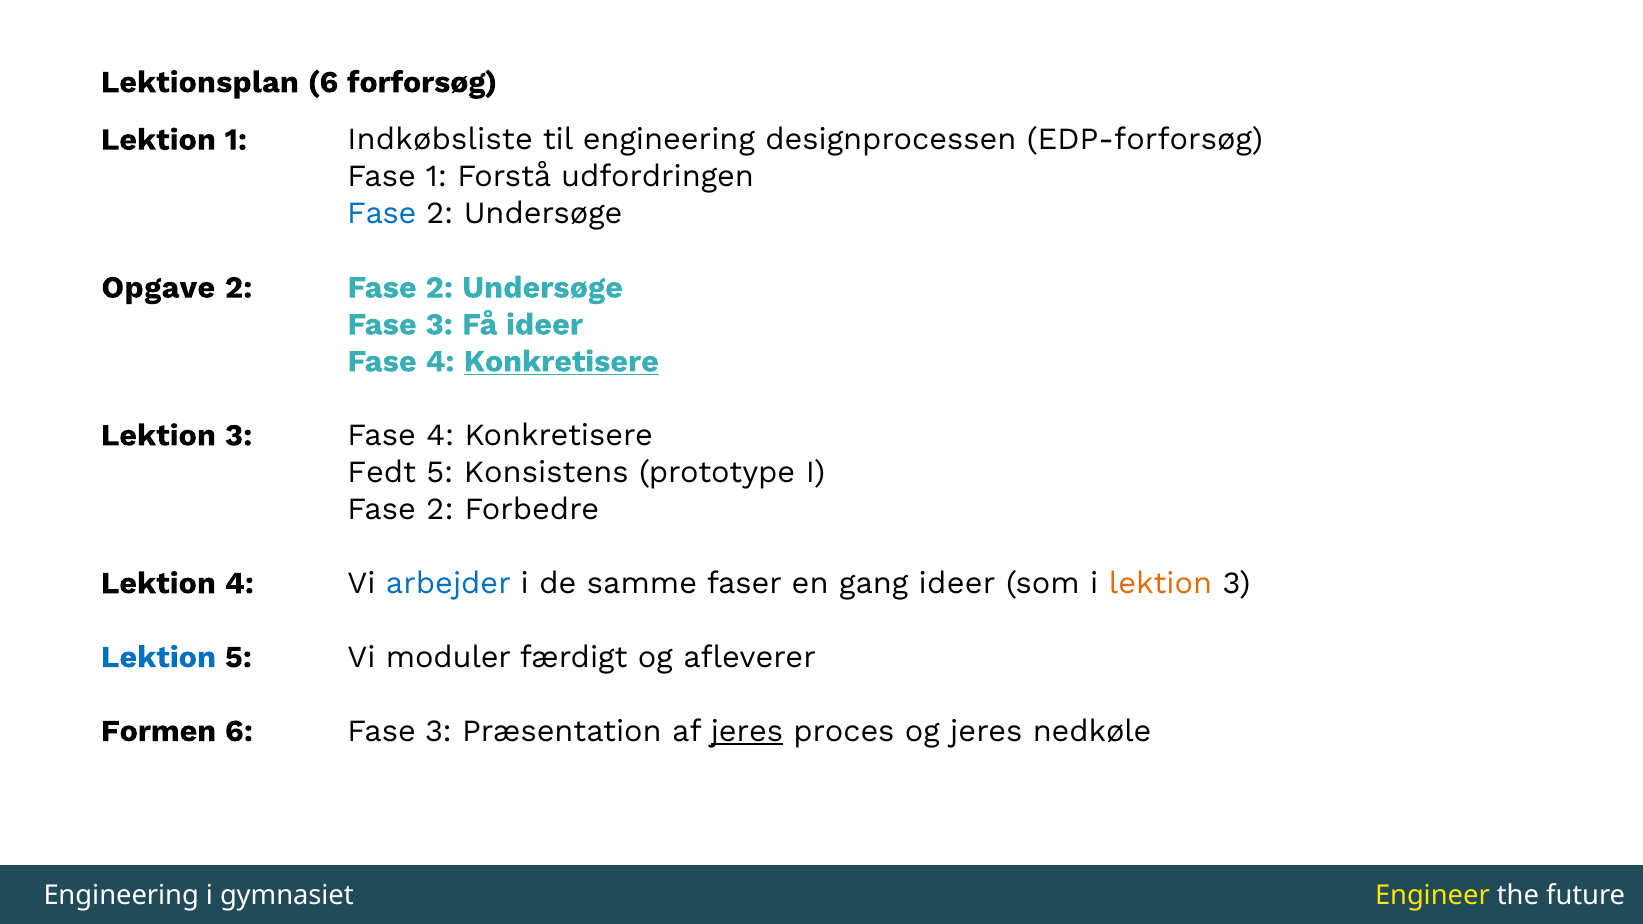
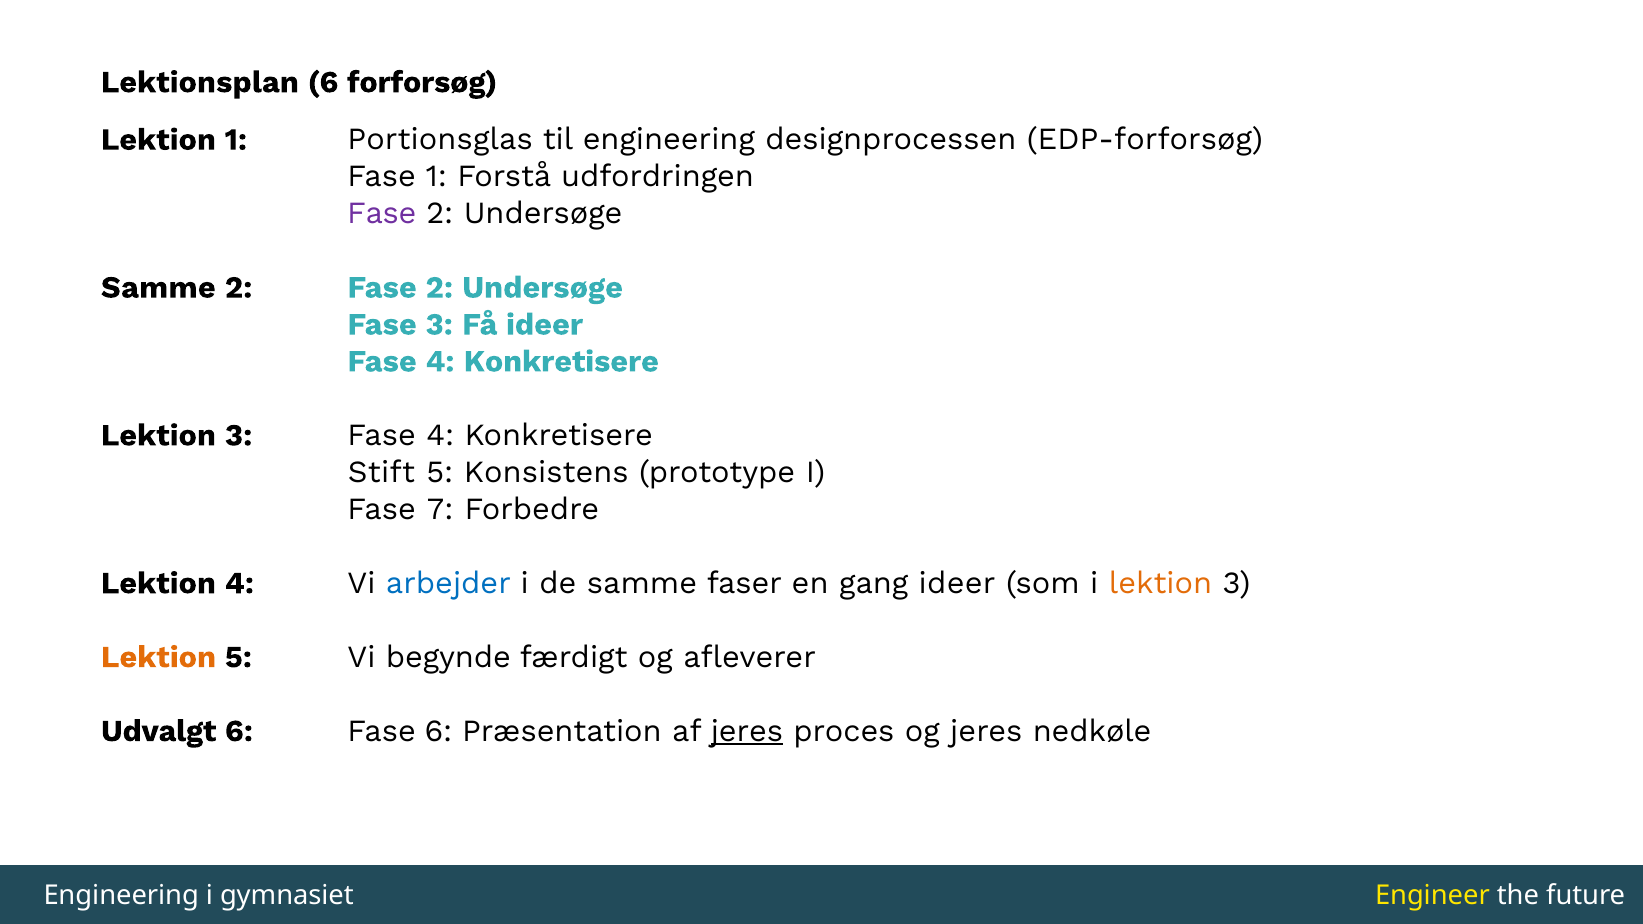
Indkøbsliste: Indkøbsliste -> Portionsglas (440, 140)
Fase colour: blue -> purple (382, 214)
Opgave: Opgave -> Samme (158, 287)
Konkretisere underline: present -> none (561, 361)
Fedt: Fedt -> Stift (381, 472)
2: 2 -> 7 (440, 509)
Lektion colour: blue -> orange (158, 657)
moduler: moduler -> begynde (448, 657)
Formen: Formen -> Udvalgt (159, 731)
6 Fase 3: 3 -> 6 (438, 731)
